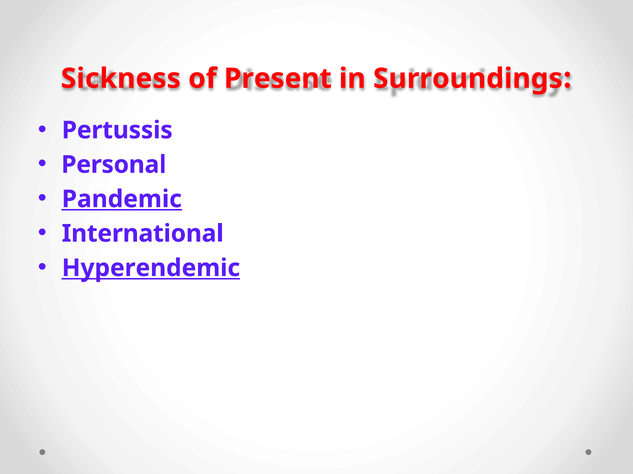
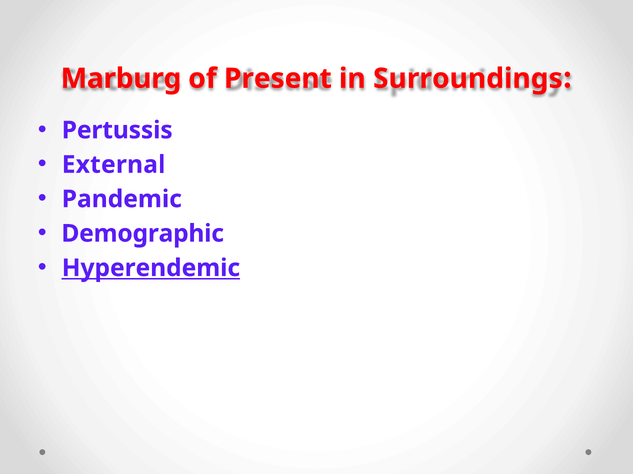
Sickness: Sickness -> Marburg (121, 79)
Personal: Personal -> External (114, 165)
Pandemic underline: present -> none (122, 199)
International: International -> Demographic (143, 234)
